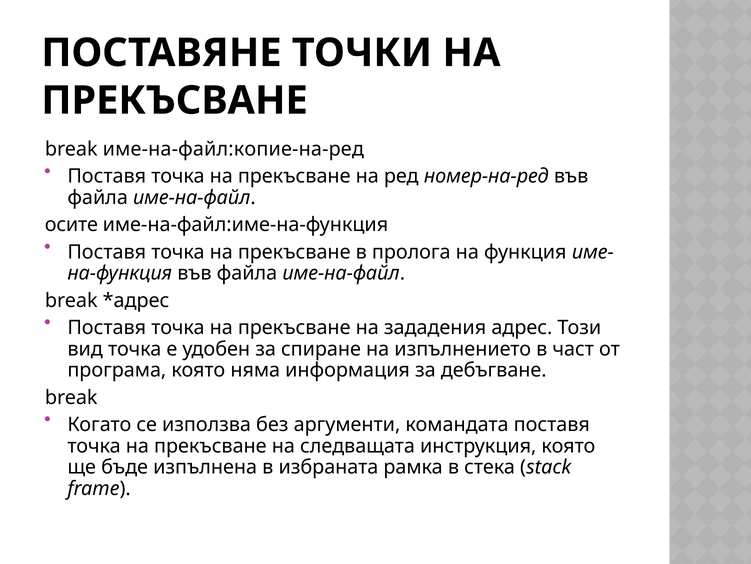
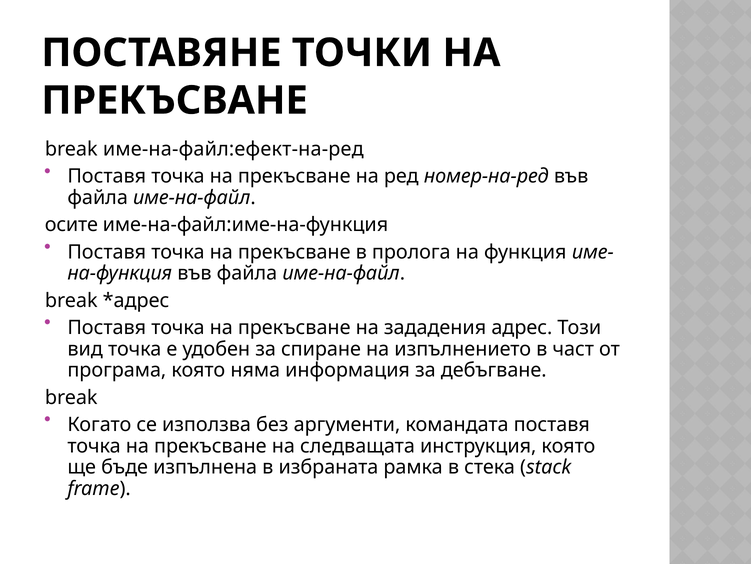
име-на-файл:копие-на-ред: име-на-файл:копие-на-ред -> име-на-файл:ефект-на-ред (233, 149)
